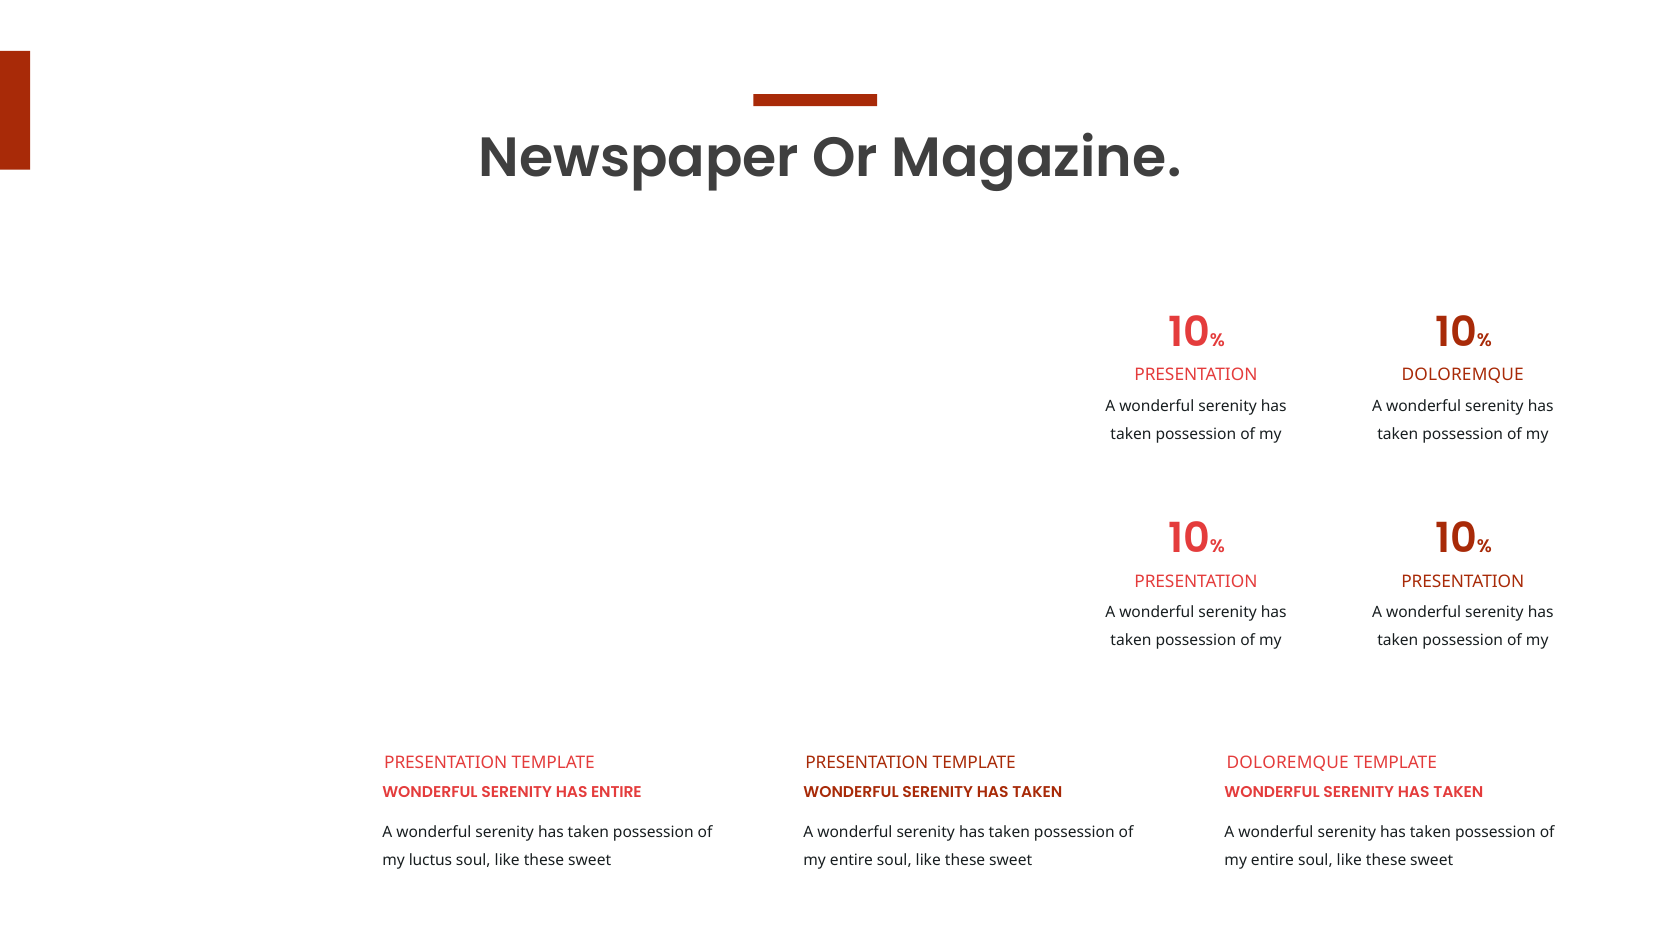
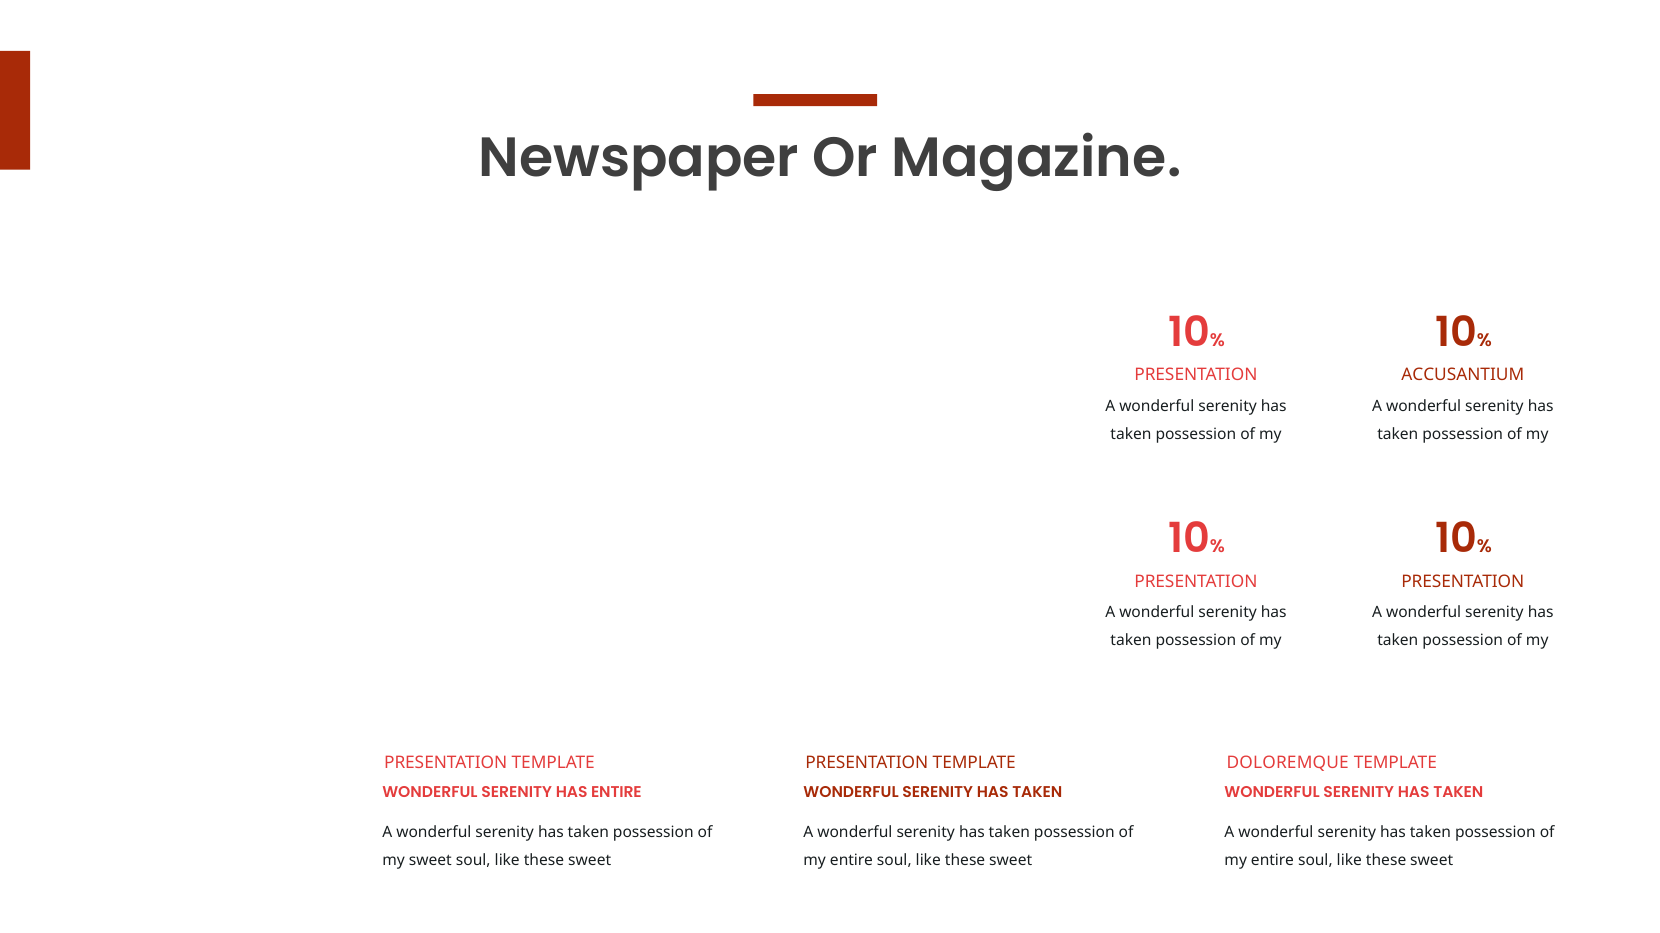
DOLOREMQUE: DOLOREMQUE -> ACCUSANTIUM (1463, 375)
my luctus: luctus -> sweet (430, 861)
